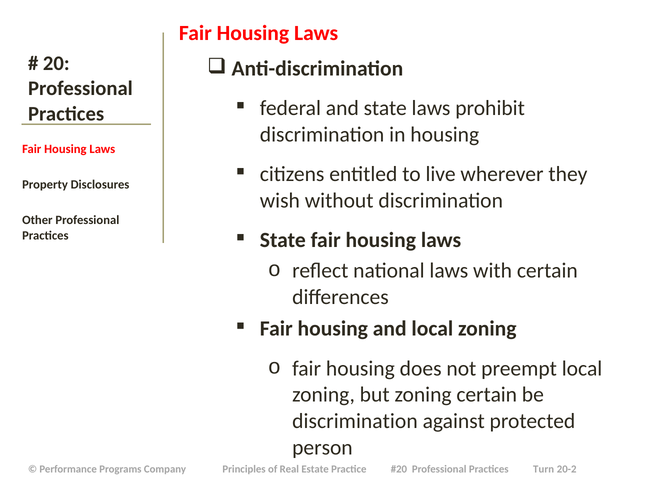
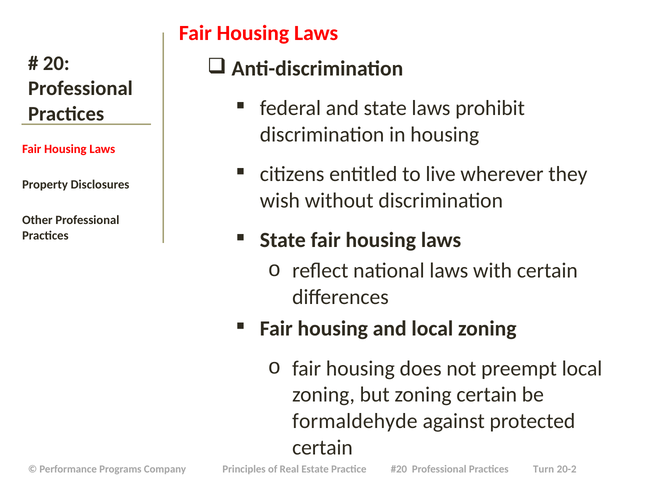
discrimination: discrimination -> formaldehyde (355, 420)
person: person -> certain (322, 447)
